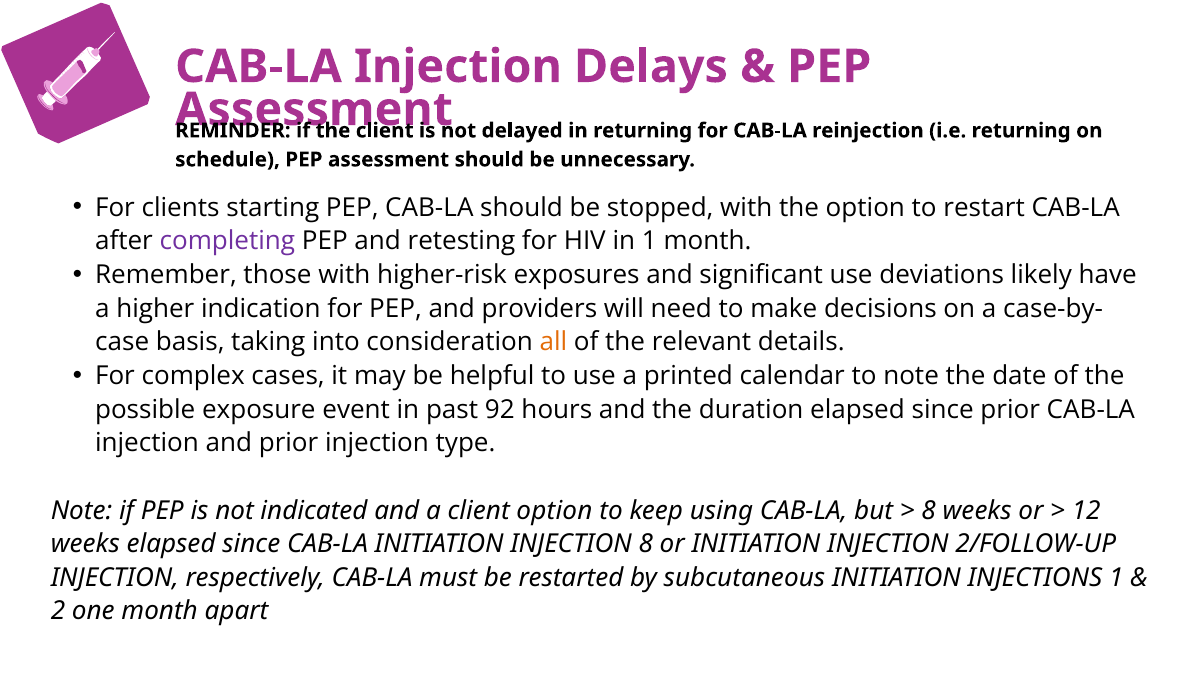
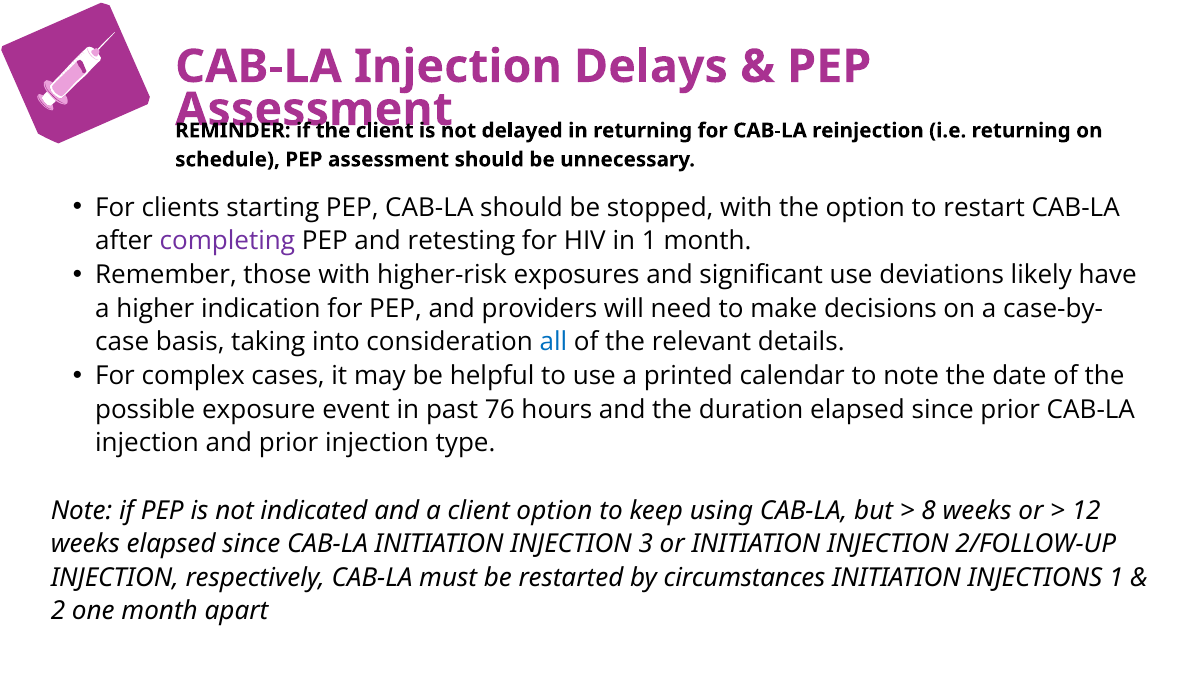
all colour: orange -> blue (553, 342)
92: 92 -> 76 (500, 410)
INJECTION 8: 8 -> 3 (646, 544)
subcutaneous: subcutaneous -> circumstances (745, 578)
